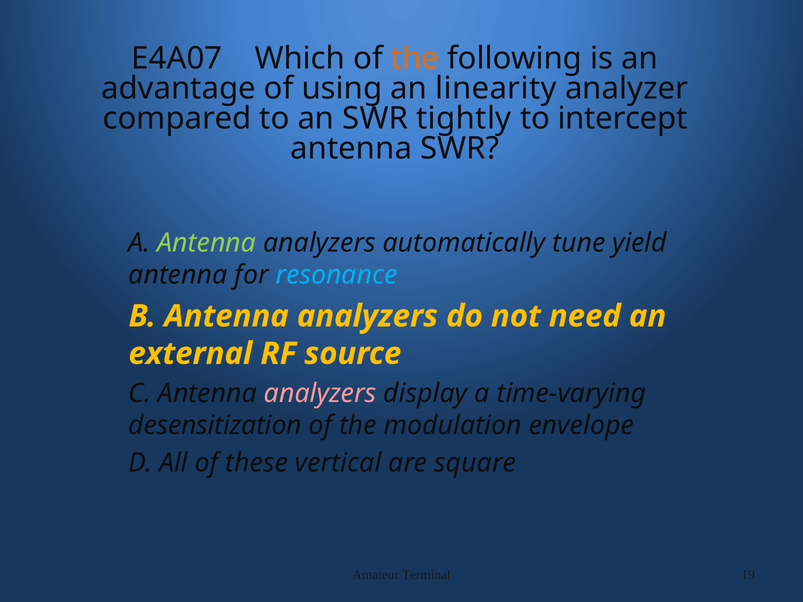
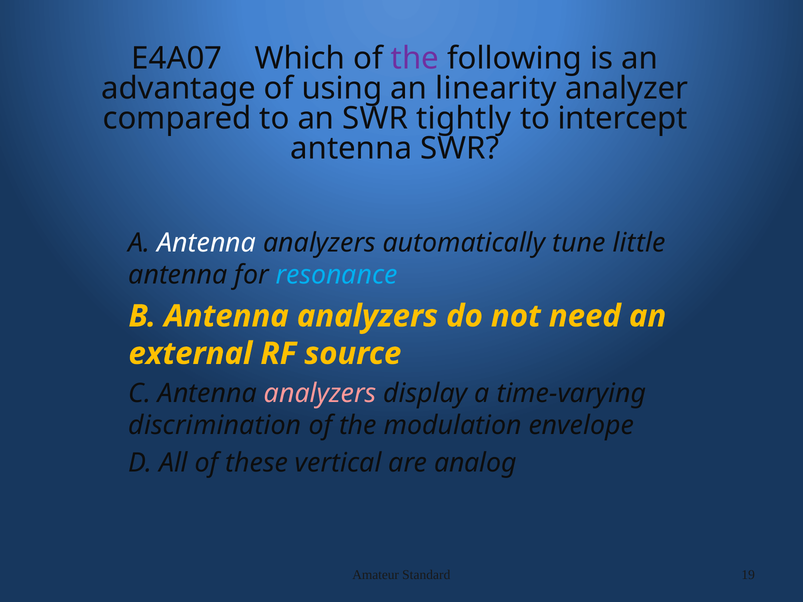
the colour: orange -> purple (415, 58)
Antenna colour: light green -> white (207, 243)
yield: yield -> little (639, 243)
desensitization: desensitization -> discrimination (215, 426)
square: square -> analog (475, 463)
Terminal: Terminal -> Standard (426, 575)
